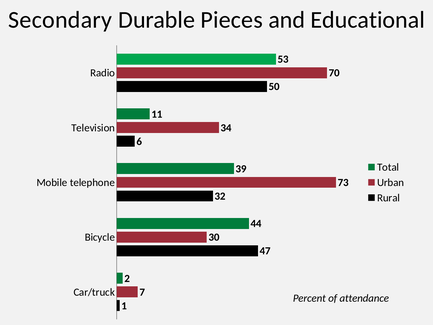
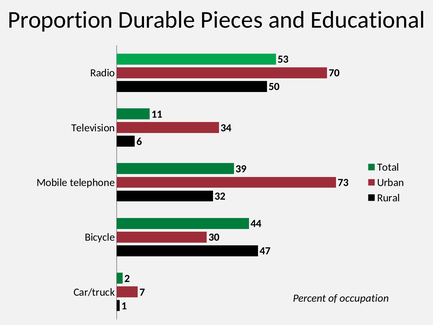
Secondary: Secondary -> Proportion (60, 20)
attendance: attendance -> occupation (364, 298)
